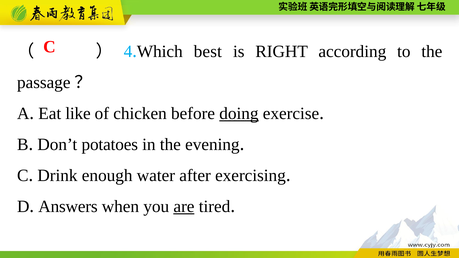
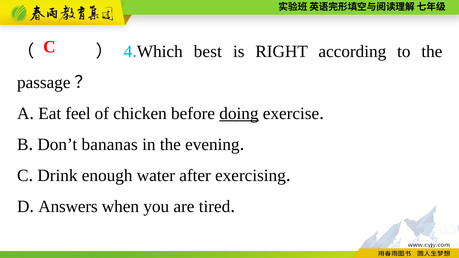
like: like -> feel (78, 114)
potatoes: potatoes -> bananas (110, 145)
are underline: present -> none (184, 207)
